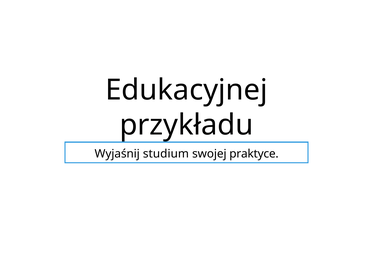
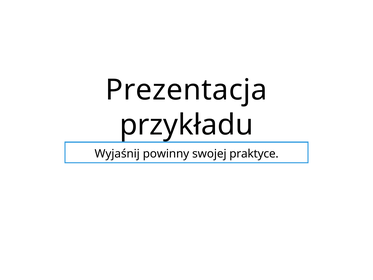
Edukacyjnej: Edukacyjnej -> Prezentacja (186, 90)
studium: studium -> powinny (166, 154)
